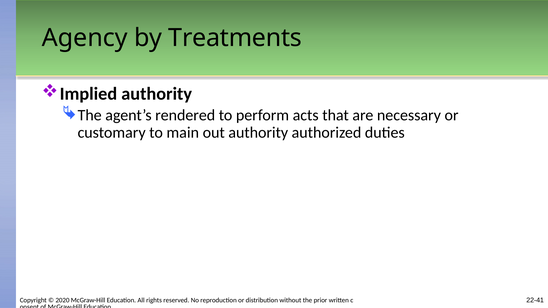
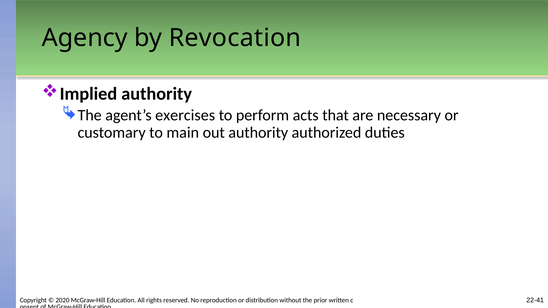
Treatments: Treatments -> Revocation (235, 38)
rendered: rendered -> exercises (185, 115)
